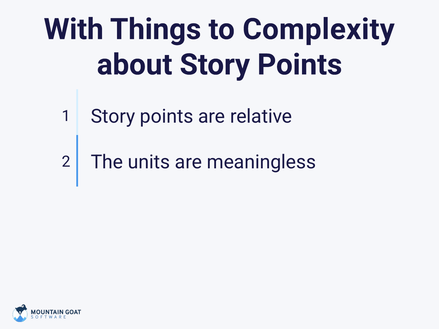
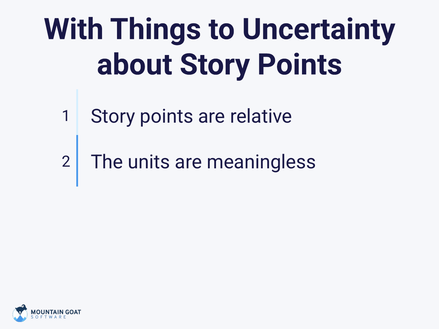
Complexity: Complexity -> Uncertainty (319, 29)
